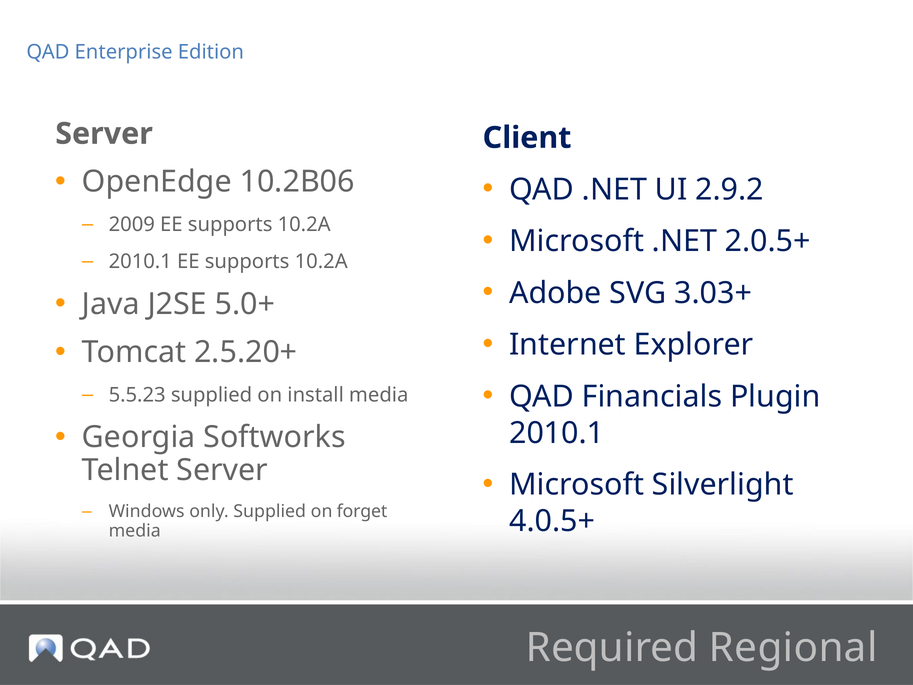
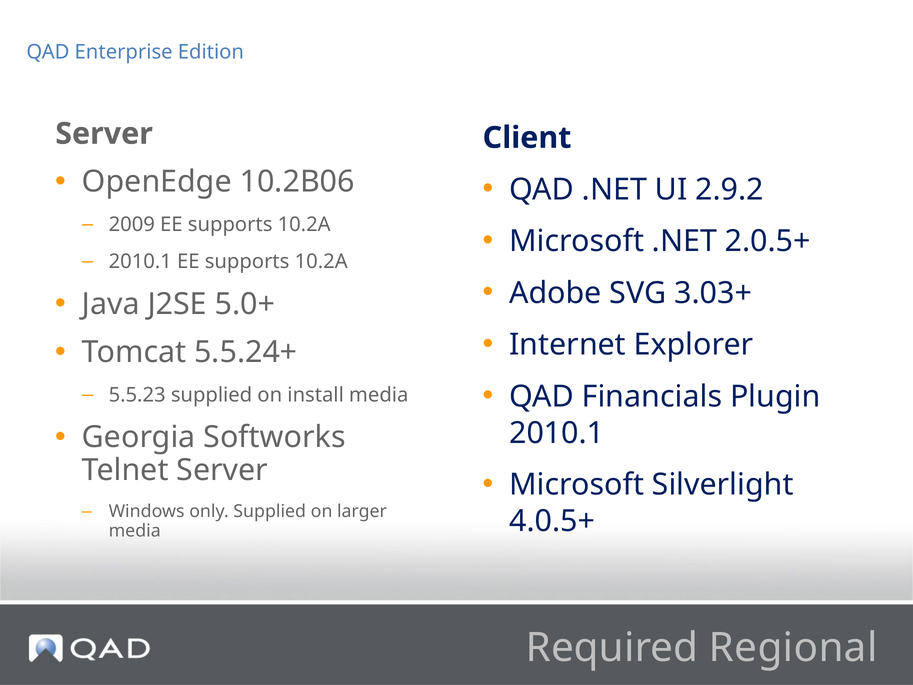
2.5.20+: 2.5.20+ -> 5.5.24+ (246, 352)
forget: forget -> larger (362, 511)
